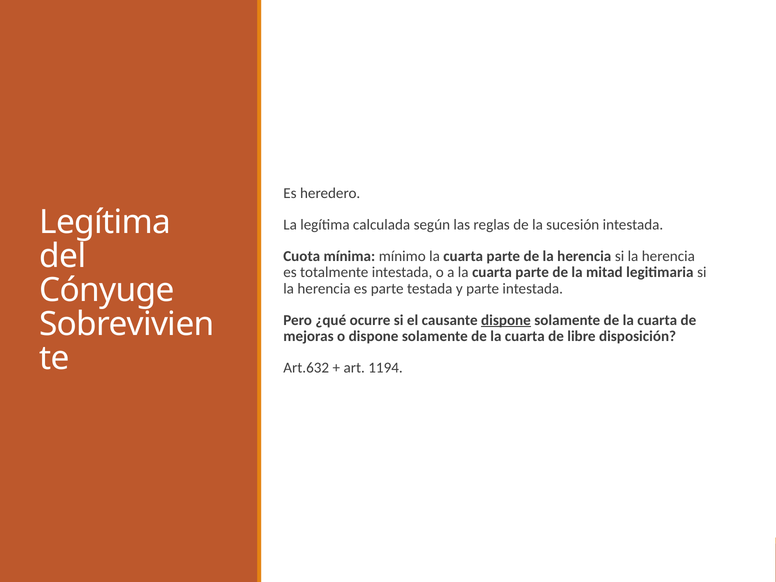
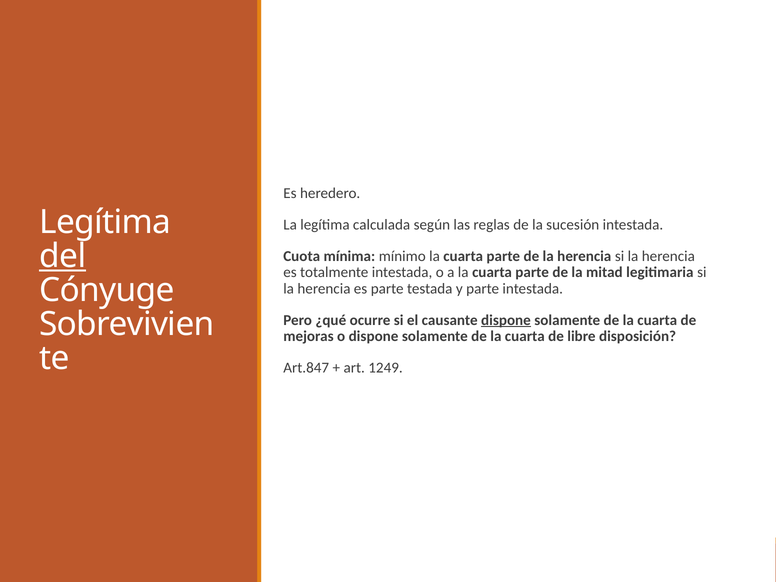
del underline: none -> present (63, 256)
Art.632: Art.632 -> Art.847 (306, 368)
1194: 1194 -> 1249 (386, 368)
